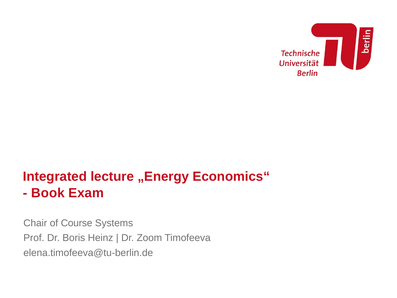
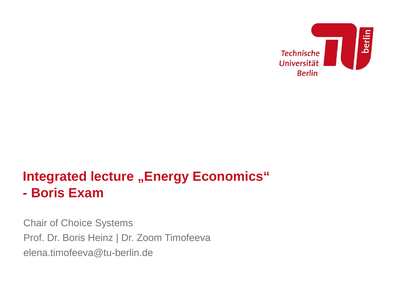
Book: Book -> Boris (48, 193)
Course: Course -> Choice (77, 223)
